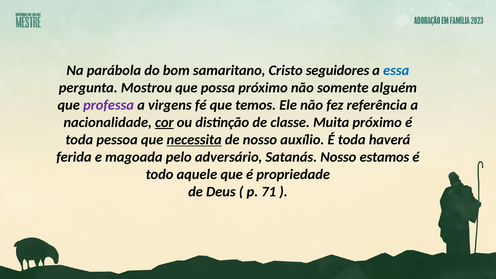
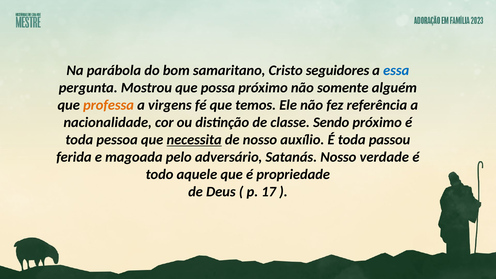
professa colour: purple -> orange (109, 105)
cor underline: present -> none (164, 122)
Muita: Muita -> Sendo (331, 122)
haverá: haverá -> passou (390, 140)
estamos: estamos -> verdade (384, 157)
71: 71 -> 17 (269, 192)
